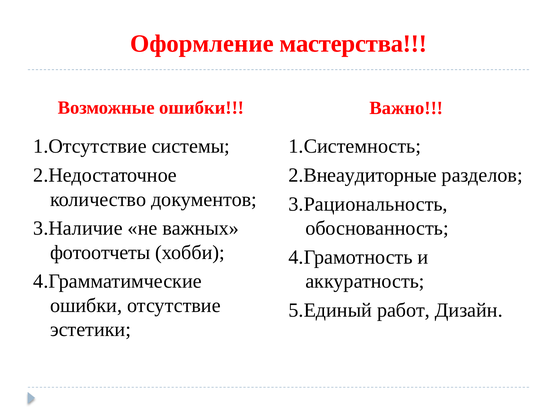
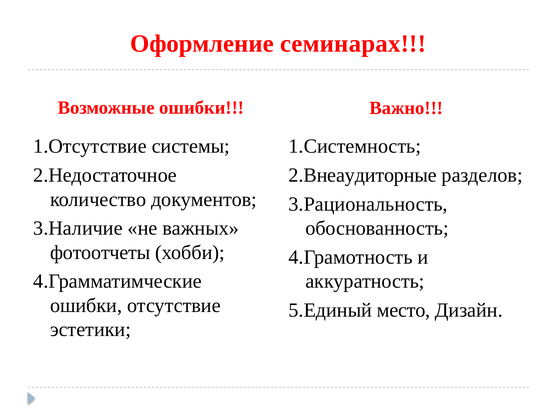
мастерства: мастерства -> семинарах (353, 43)
работ: работ -> место (404, 310)
